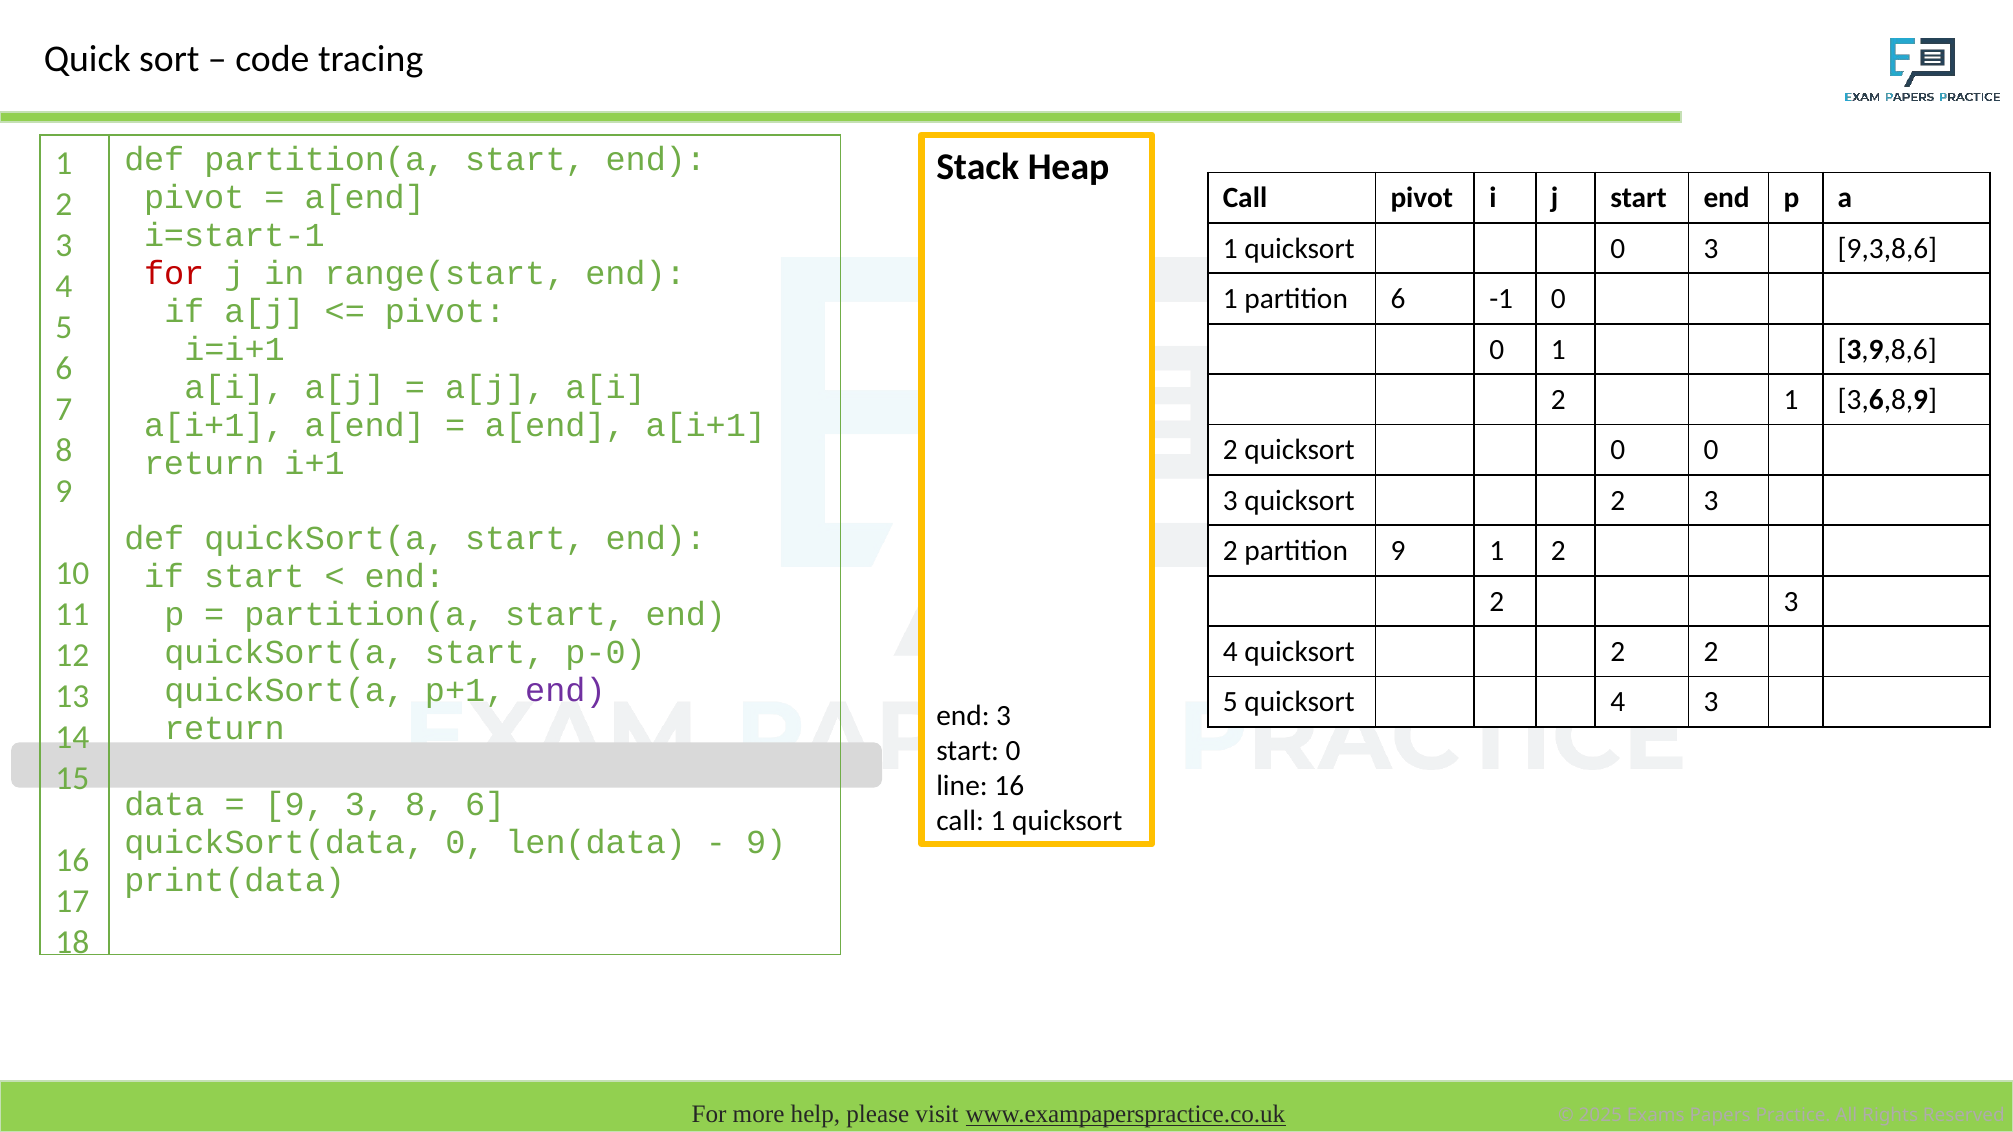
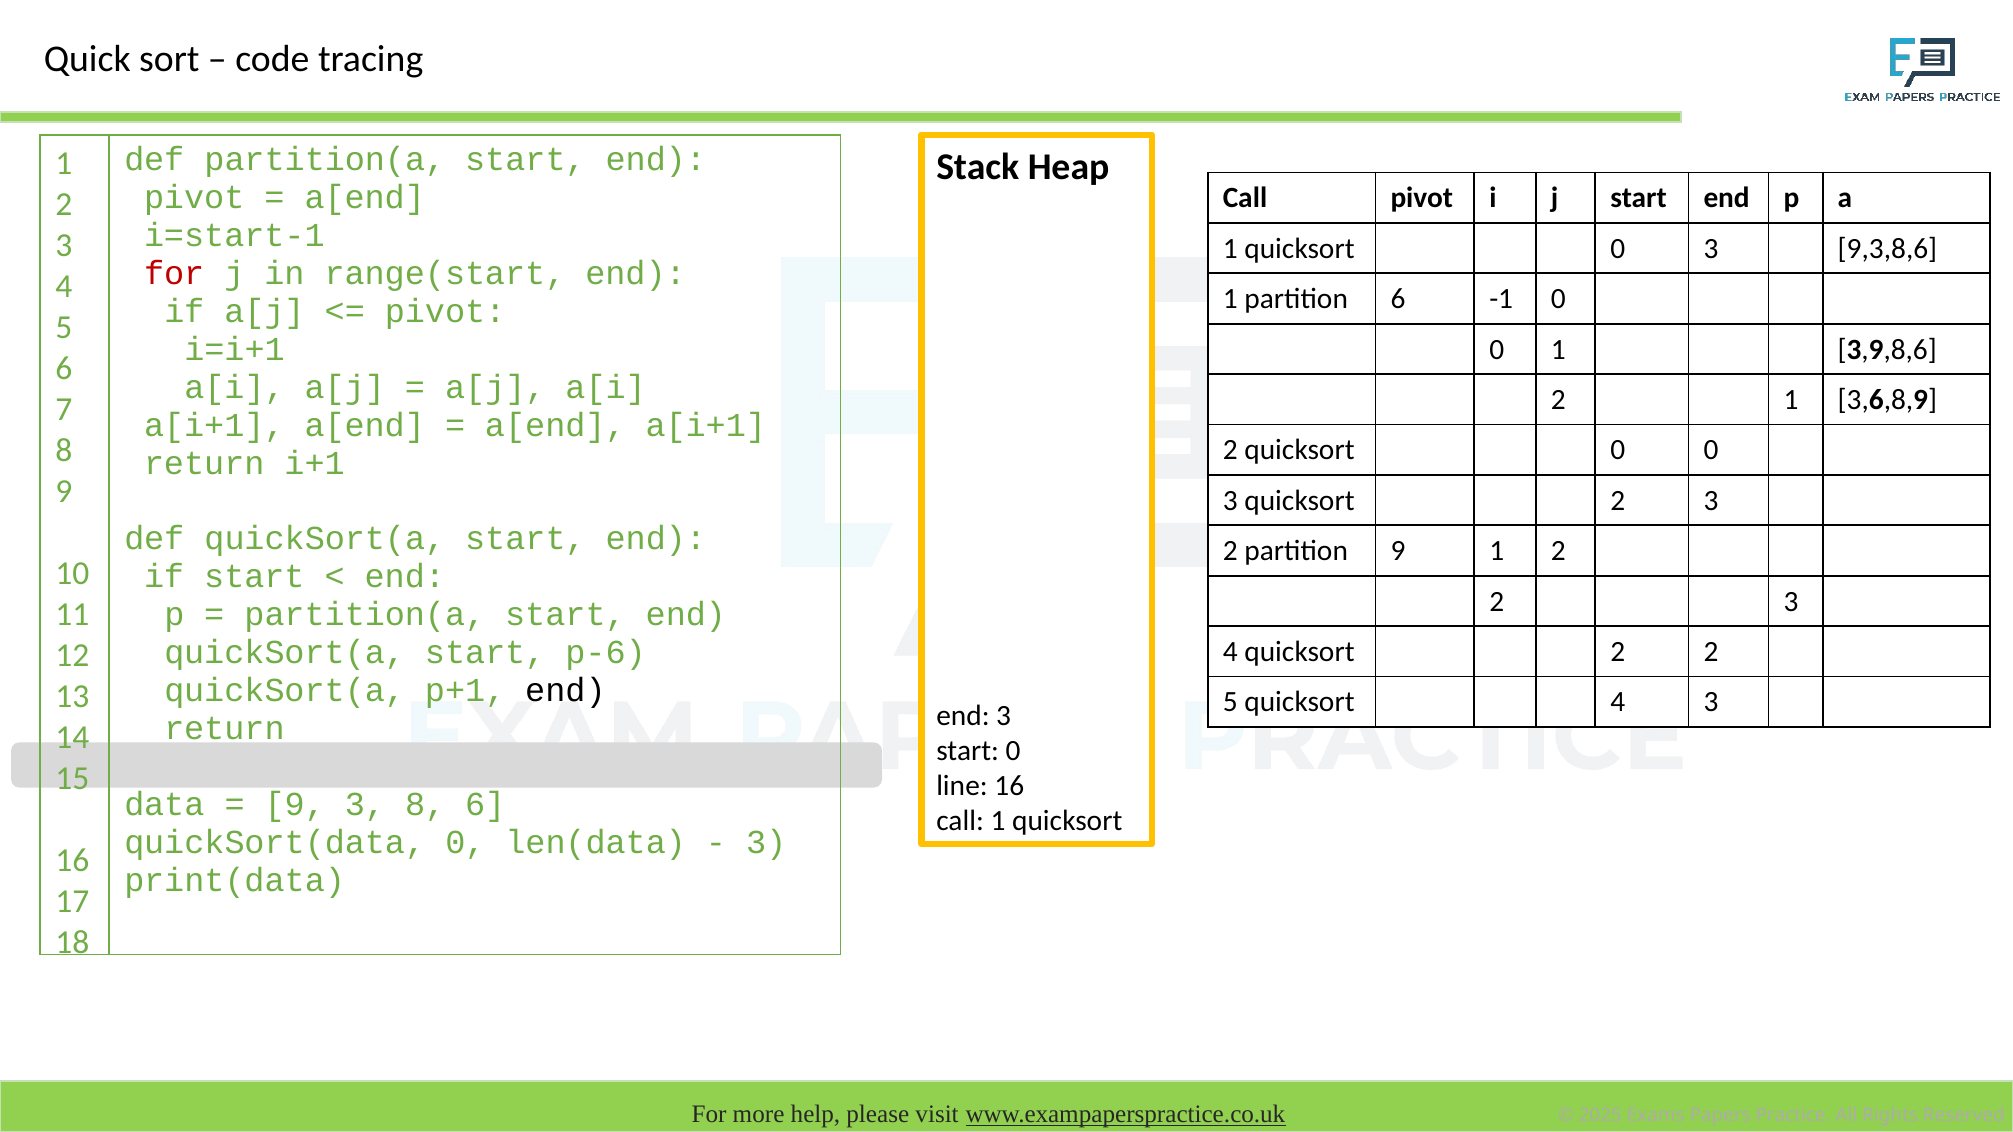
p-0: p-0 -> p-6 (606, 653)
end colour: purple -> black (565, 691)
9: 9 -> 3 (766, 843)
